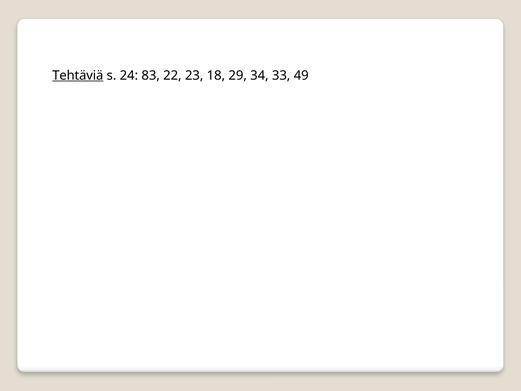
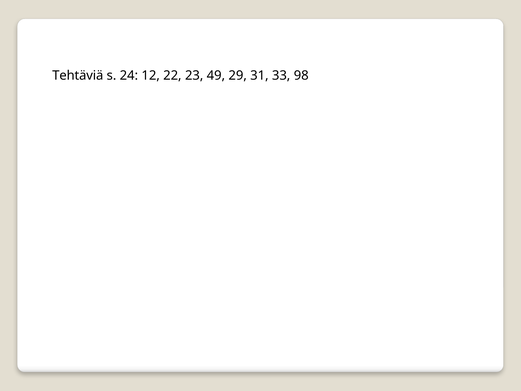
Tehtäviä underline: present -> none (78, 75)
83: 83 -> 12 (151, 75)
18: 18 -> 49 (216, 75)
34: 34 -> 31 (259, 75)
49: 49 -> 98 (301, 75)
